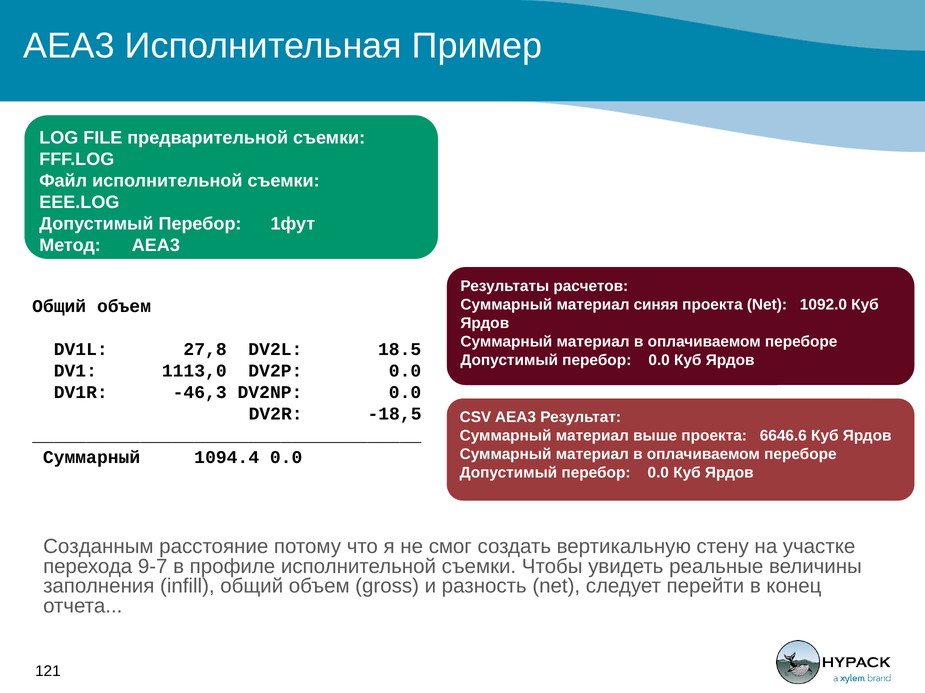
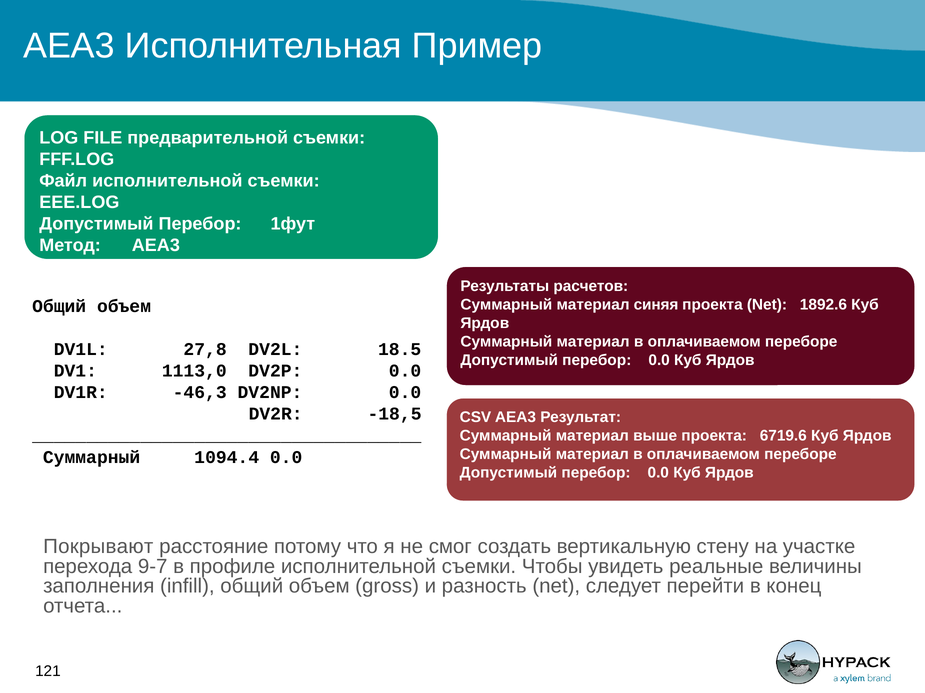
1092.0: 1092.0 -> 1892.6 (823, 305)
6646.6: 6646.6 -> 6719.6 (783, 436)
Созданным: Созданным -> Покрывают (98, 547)
